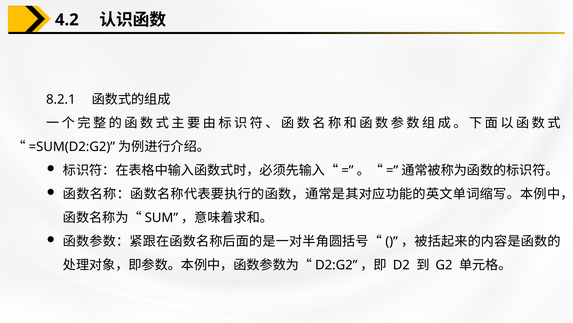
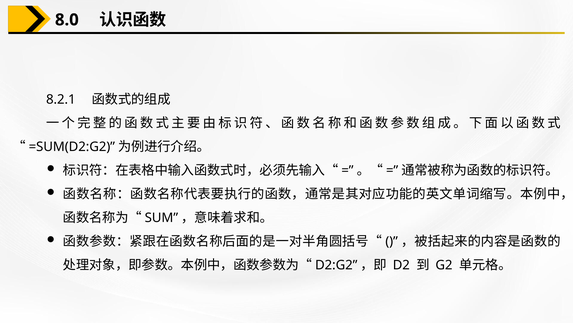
4.2: 4.2 -> 8.0 (67, 20)
